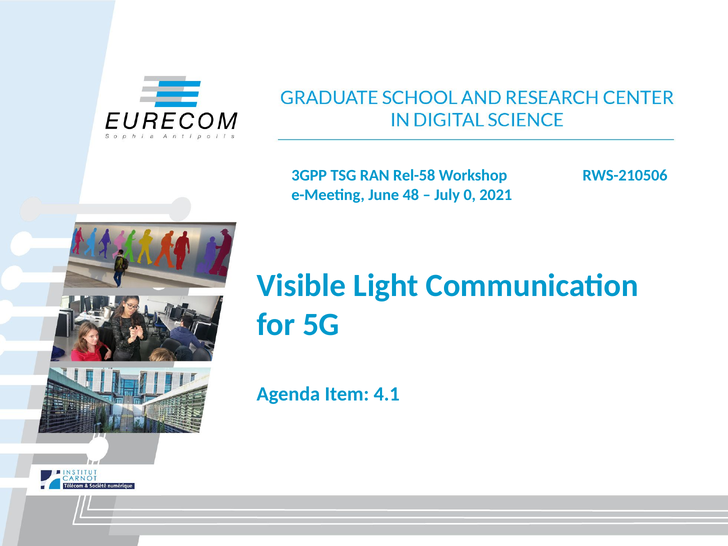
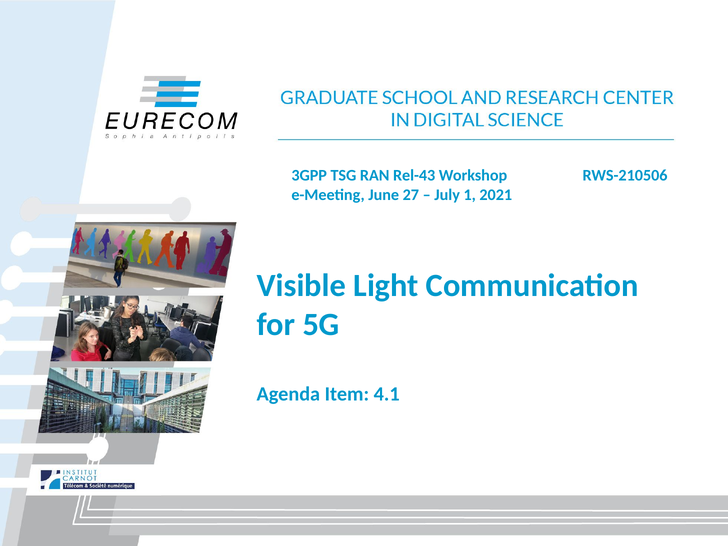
Rel-58: Rel-58 -> Rel-43 (414, 176)
48: 48 -> 27 (411, 195)
0: 0 -> 1 (470, 195)
